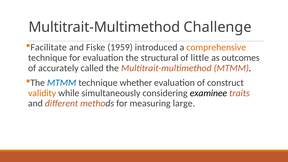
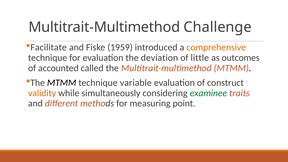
structural: structural -> deviation (159, 58)
accurately: accurately -> accounted (58, 68)
MTMM colour: blue -> black (62, 83)
whether: whether -> variable (136, 83)
examinee colour: black -> green (208, 93)
large: large -> point (184, 103)
